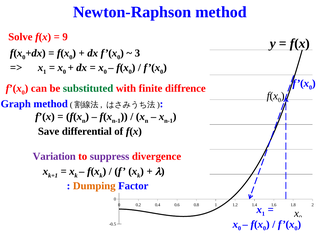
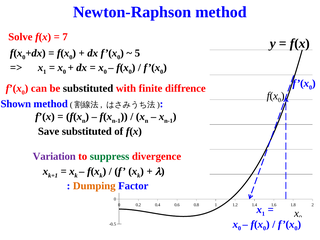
9: 9 -> 7 (65, 37)
3: 3 -> 5 (137, 53)
substituted colour: green -> black (88, 88)
Graph: Graph -> Shown (16, 104)
Save differential: differential -> substituted (87, 131)
suppress colour: purple -> green (110, 156)
